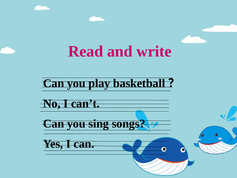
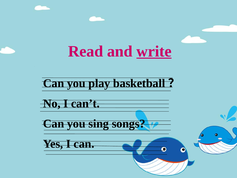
write underline: none -> present (154, 51)
